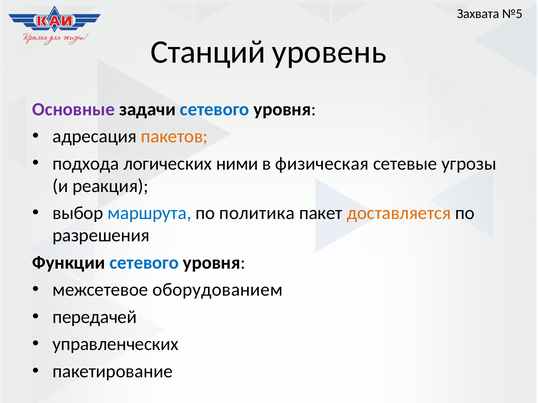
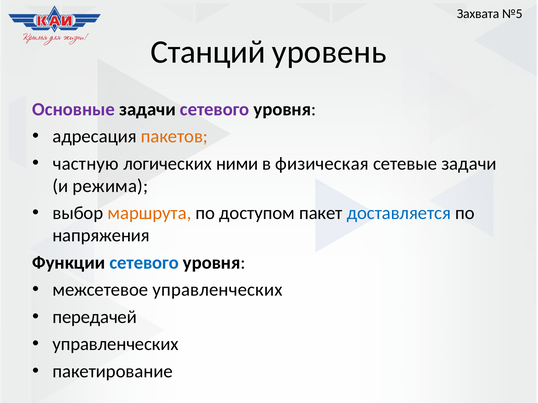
сетевого colour: blue -> purple (215, 109)
подхода: подхода -> частную (86, 164)
сетевые угрозы: угрозы -> задачи (469, 164)
реакция: реакция -> режима (110, 186)
маршрута colour: blue -> orange (149, 213)
политика: политика -> доступом (257, 213)
доставляется colour: orange -> blue (399, 213)
разрешения: разрешения -> напряжения (101, 236)
межсетевое оборудованием: оборудованием -> управленческих (218, 290)
